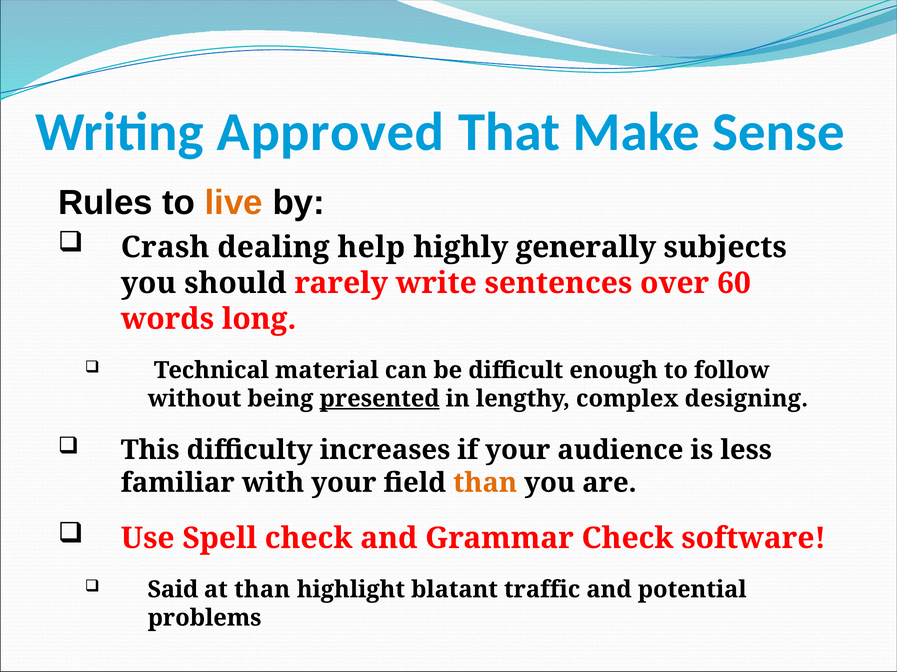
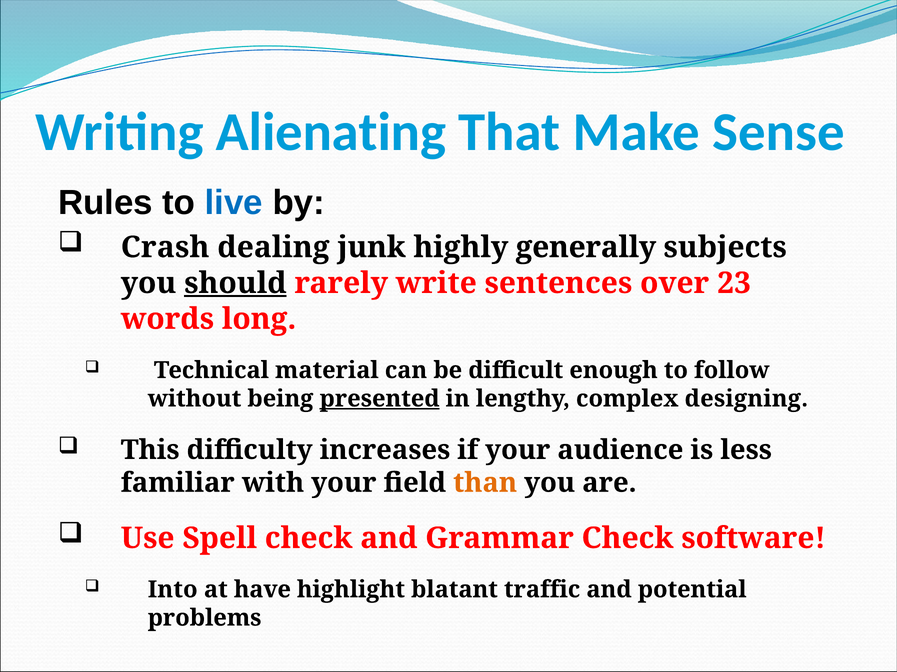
Approved: Approved -> Alienating (331, 132)
live colour: orange -> blue (234, 203)
help: help -> junk (372, 248)
should underline: none -> present (235, 283)
60: 60 -> 23 (734, 283)
Said: Said -> Into (173, 590)
at than: than -> have (262, 590)
